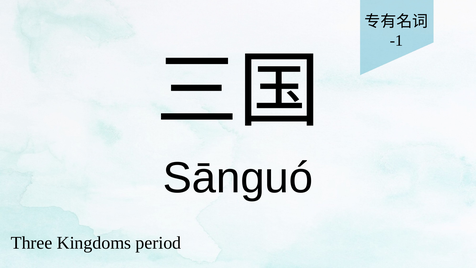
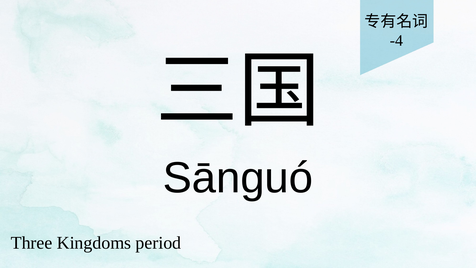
-1: -1 -> -4 (396, 41)
